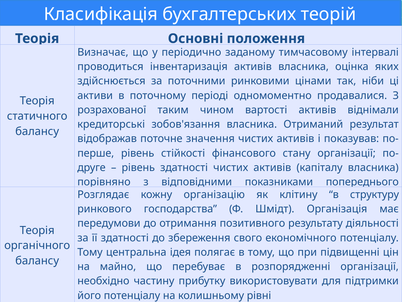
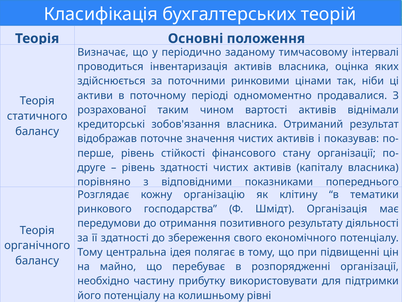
структуру: структуру -> тематики (374, 194)
